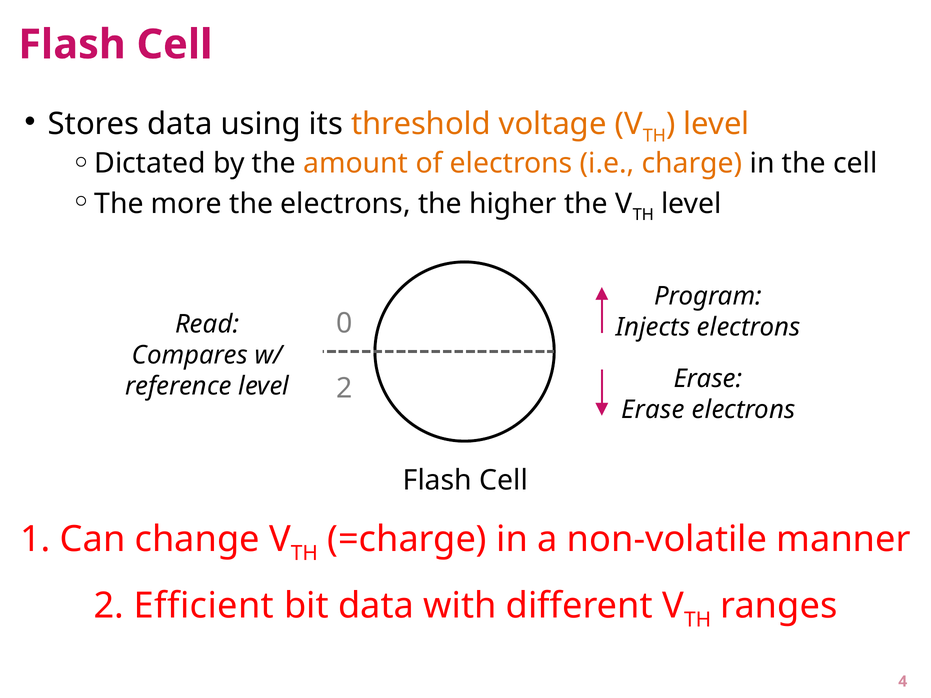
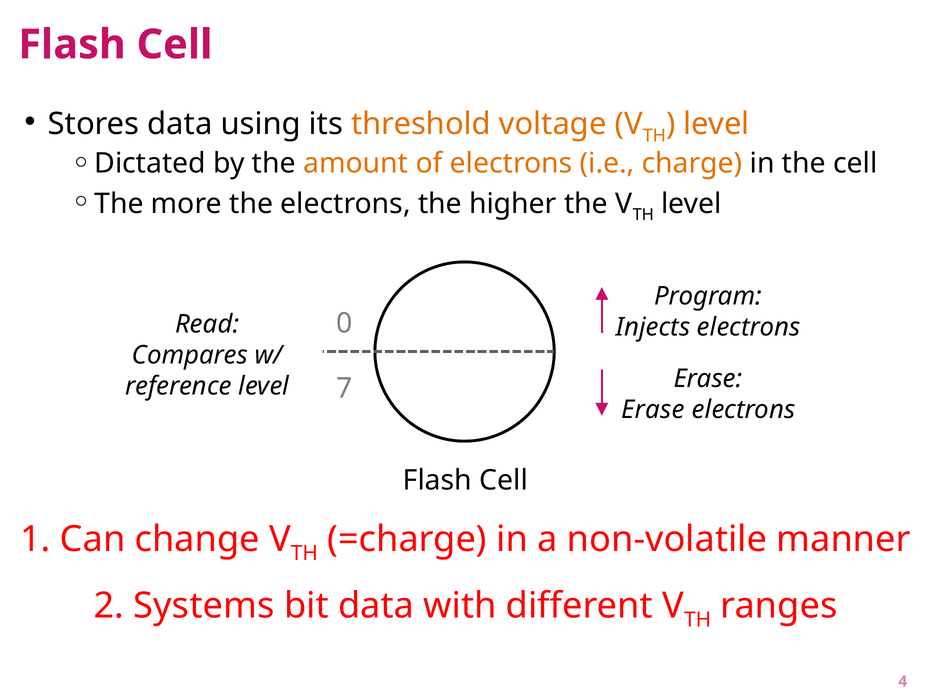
level 2: 2 -> 7 (344, 389)
Efficient: Efficient -> Systems (204, 606)
